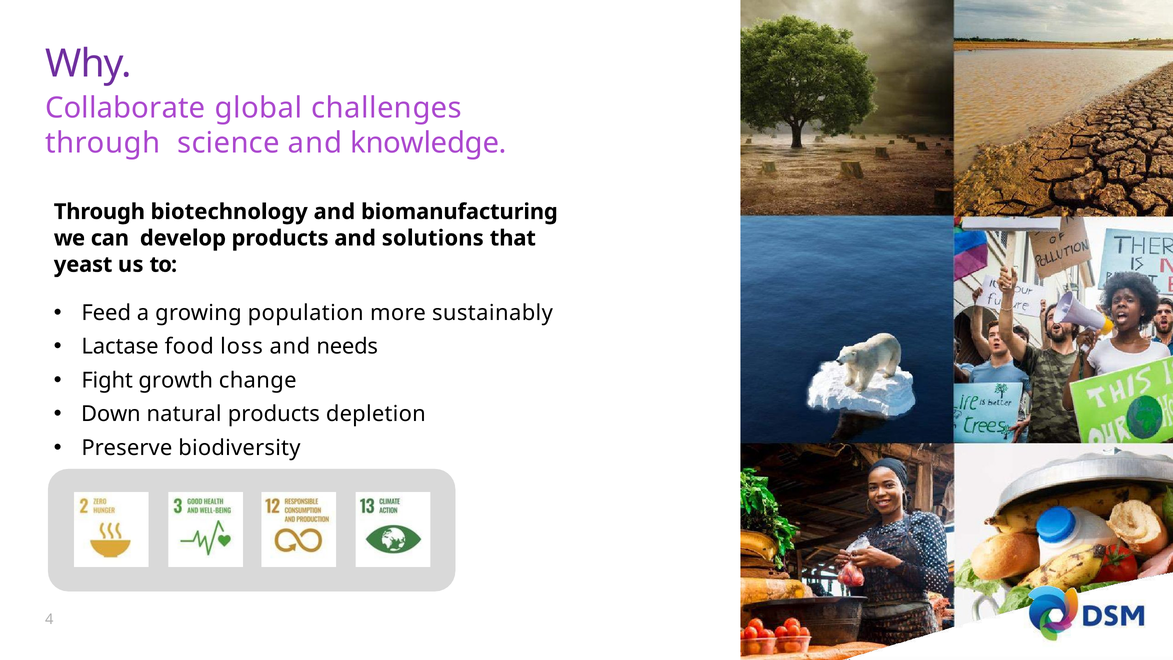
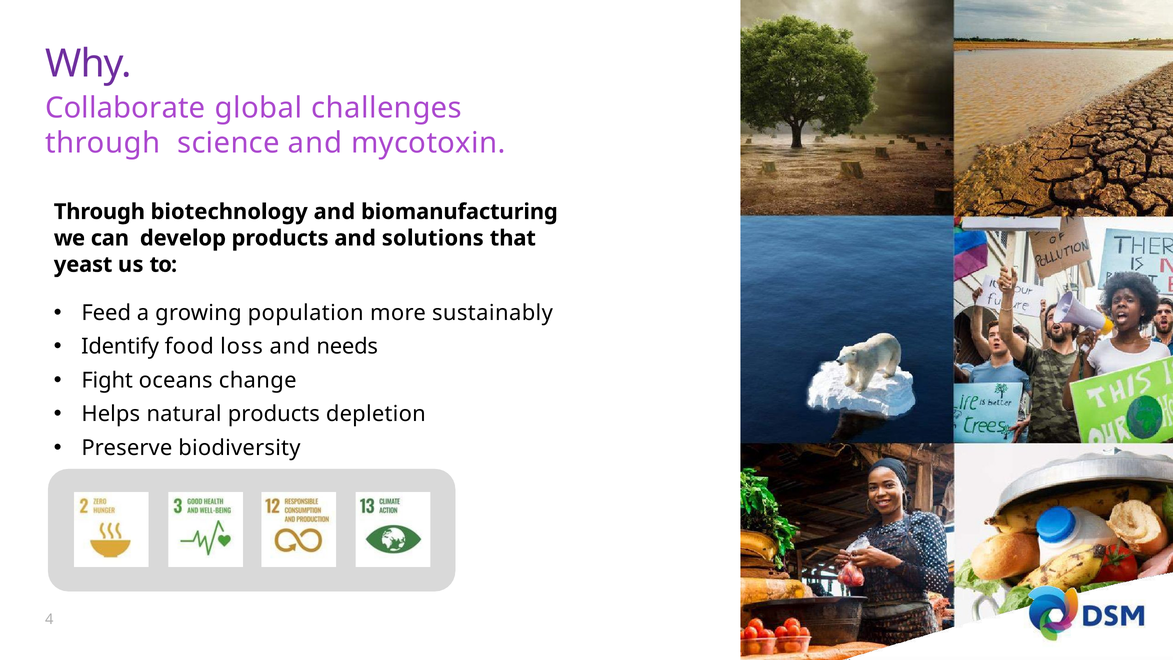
knowledge: knowledge -> mycotoxin (428, 143)
Lactase: Lactase -> Identify (120, 347)
growth: growth -> oceans (176, 380)
Down: Down -> Helps (111, 414)
